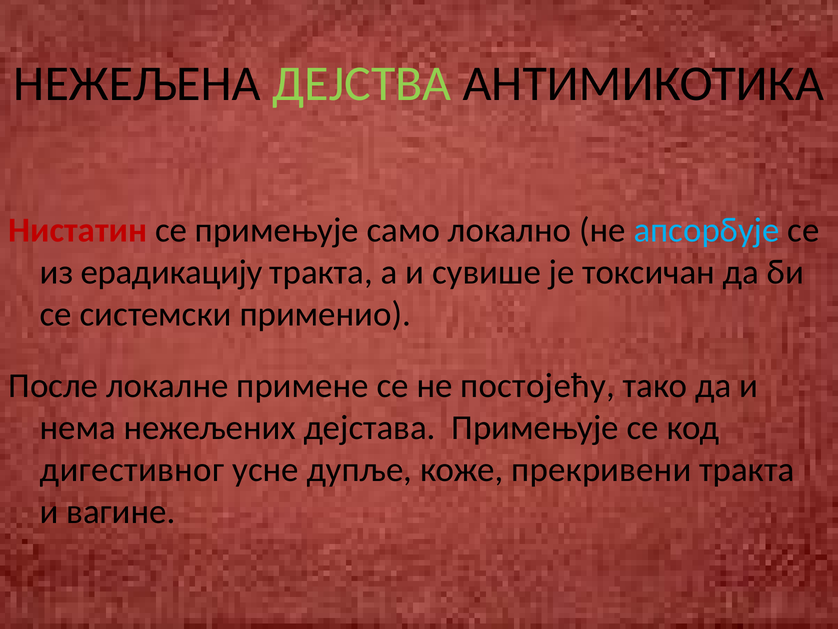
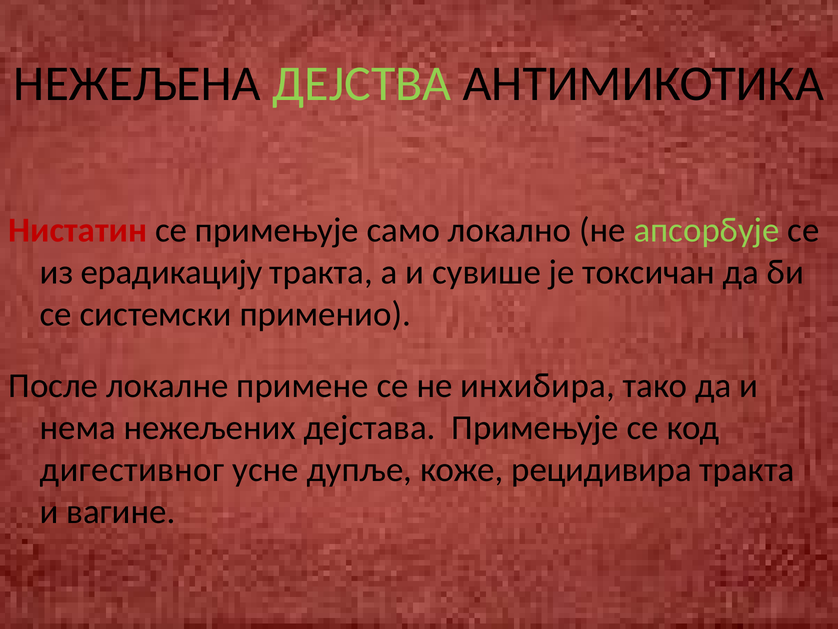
апсорбује colour: light blue -> light green (707, 230)
постојећу: постојећу -> инхибира (538, 386)
прекривени: прекривени -> рецидивира (602, 469)
